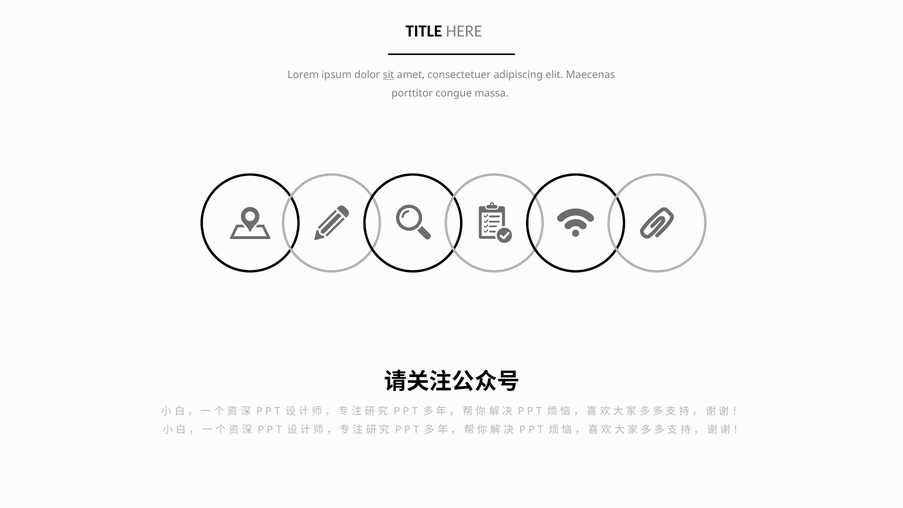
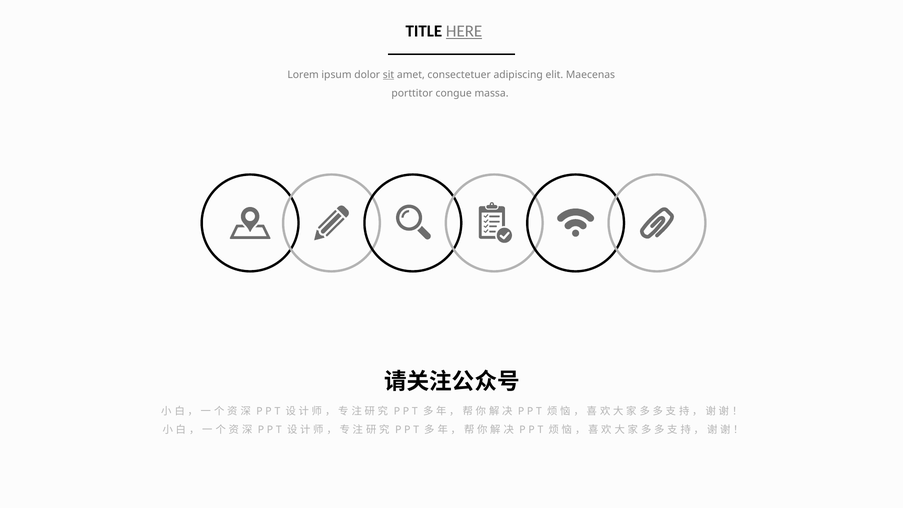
HERE underline: none -> present (464, 31)
